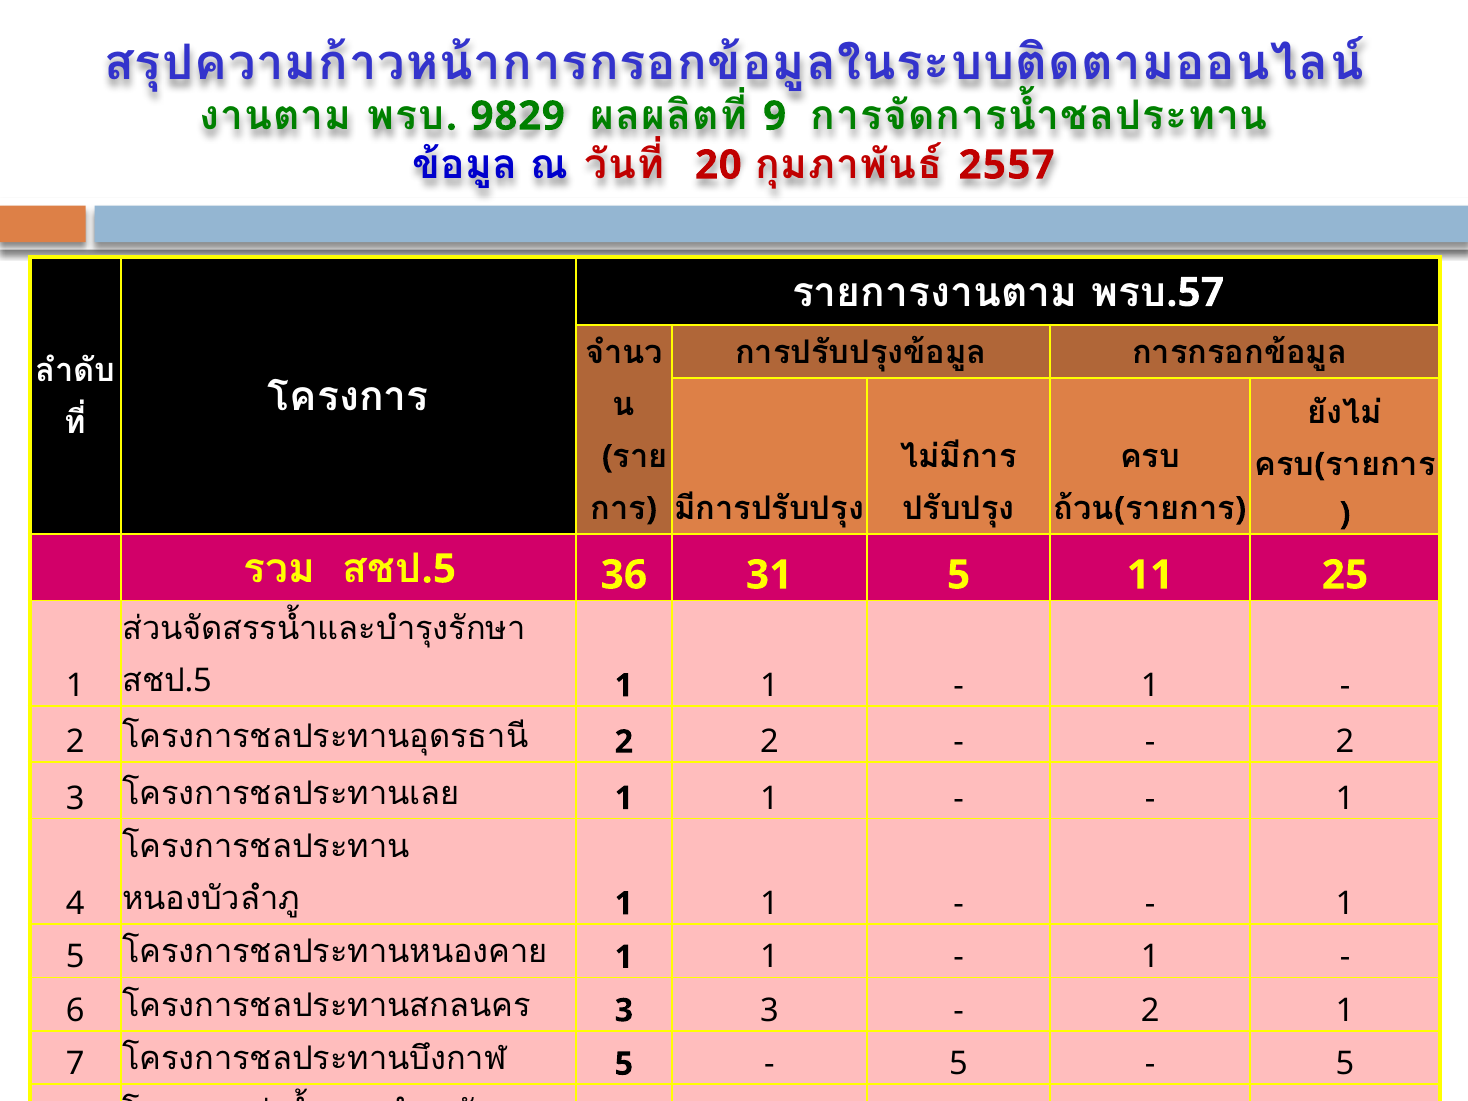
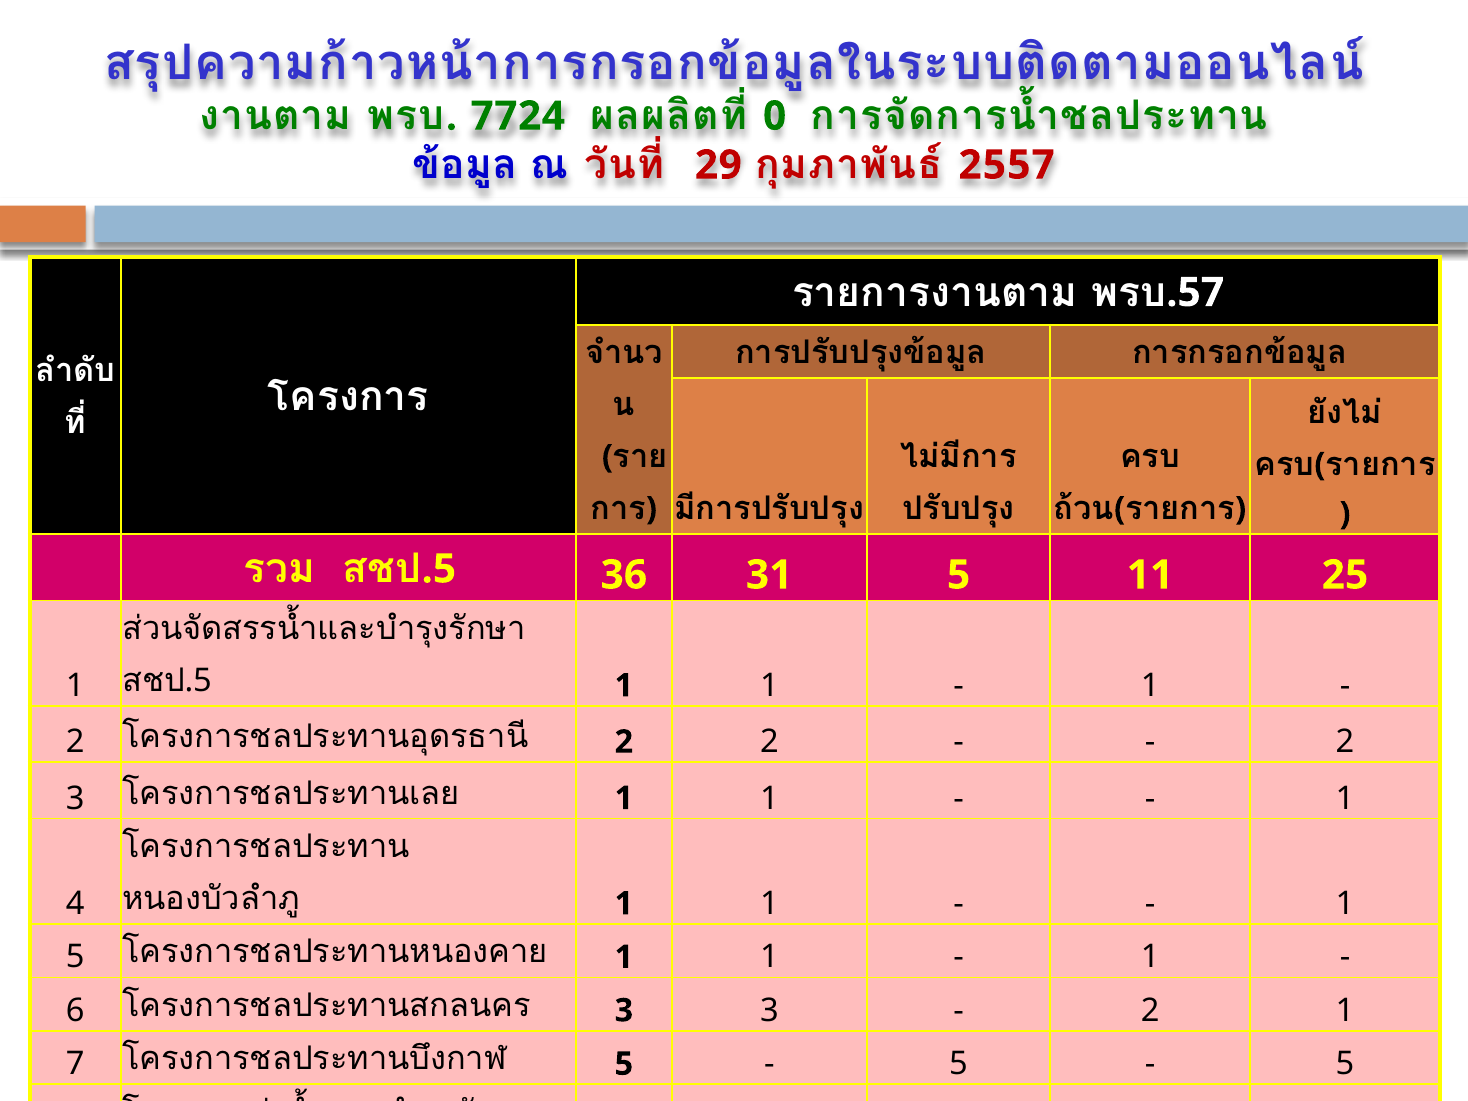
9829: 9829 -> 7724 (518, 116)
9: 9 -> 0 (775, 116)
20: 20 -> 29 (718, 165)
